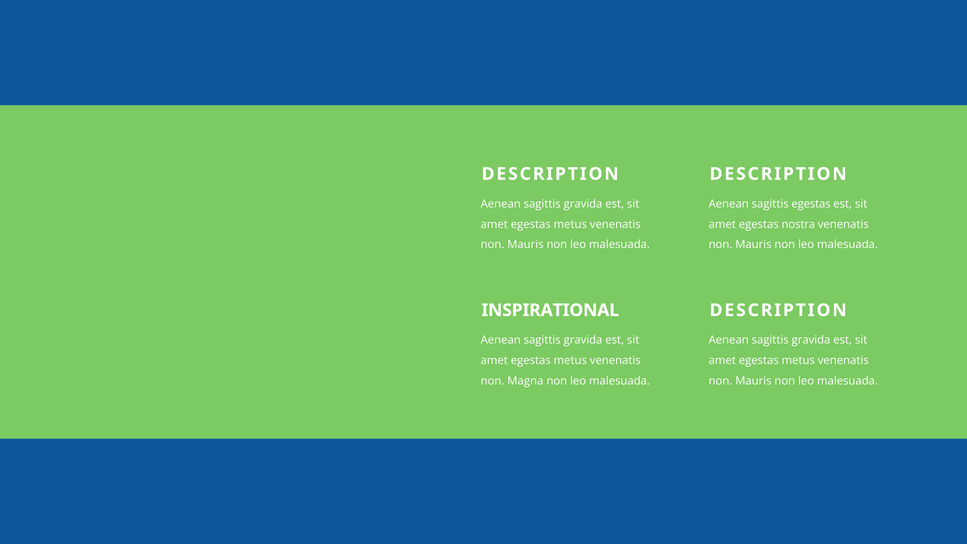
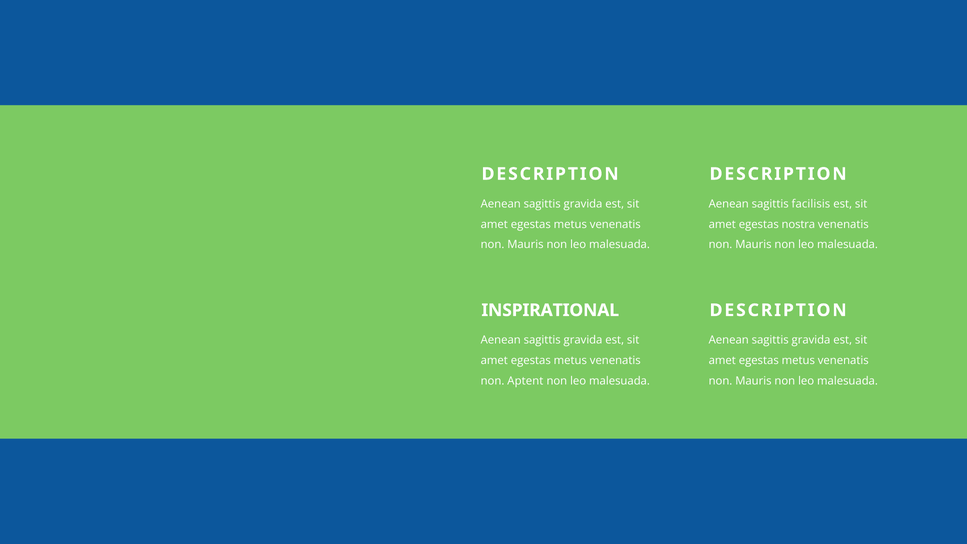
sagittis egestas: egestas -> facilisis (811, 204)
Magna: Magna -> Aptent (525, 381)
